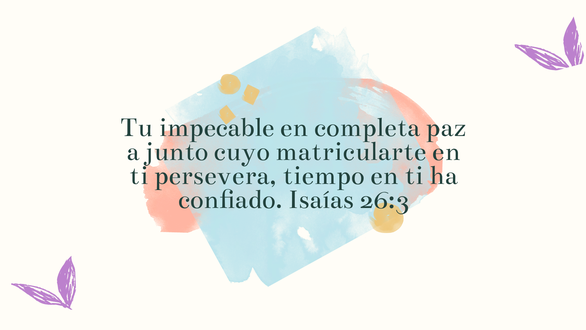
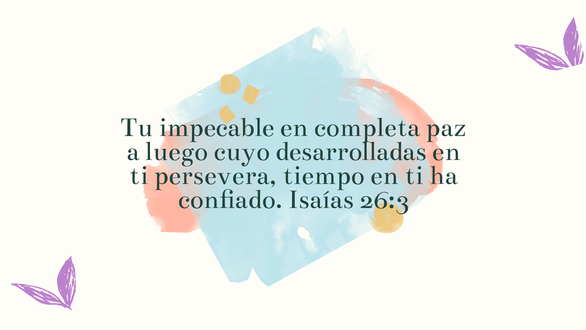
junto: junto -> luego (176, 151)
matricularte: matricularte -> desarrolladas (351, 151)
